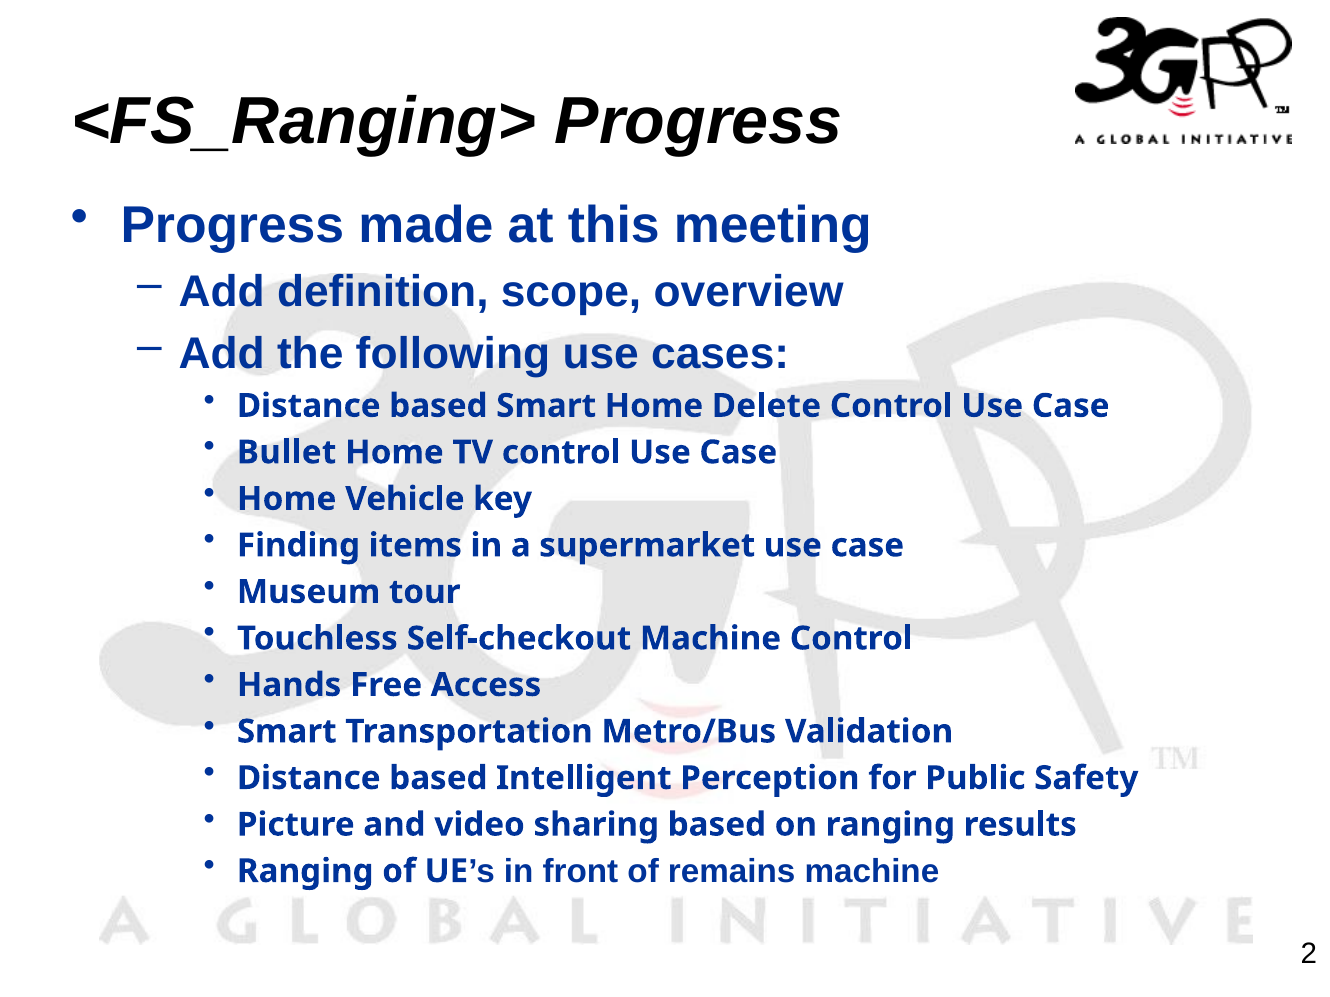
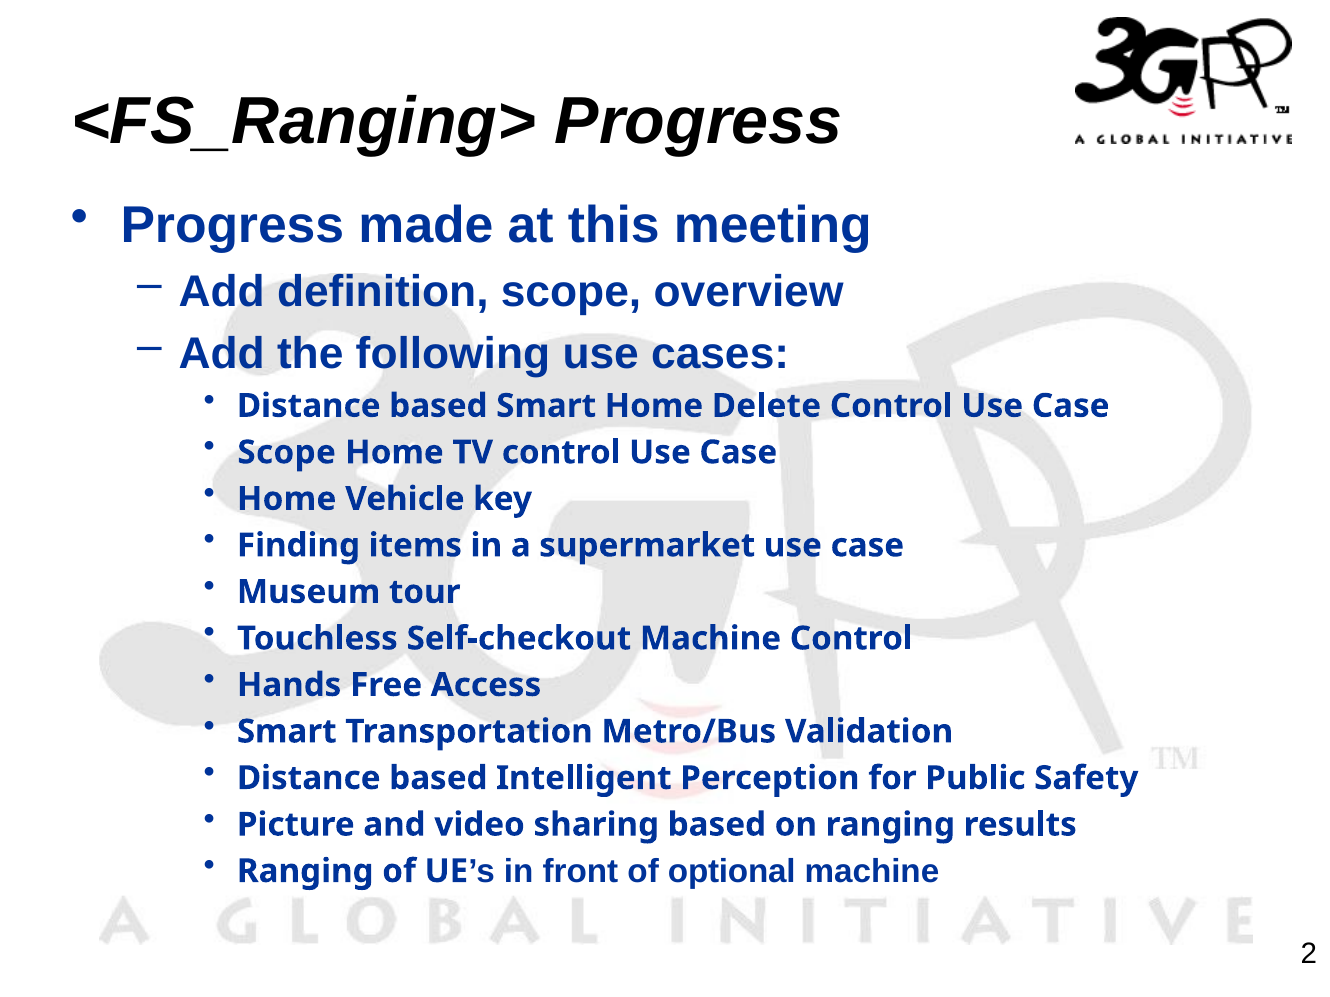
Bullet: Bullet -> Scope (287, 453)
remains: remains -> optional (732, 872)
